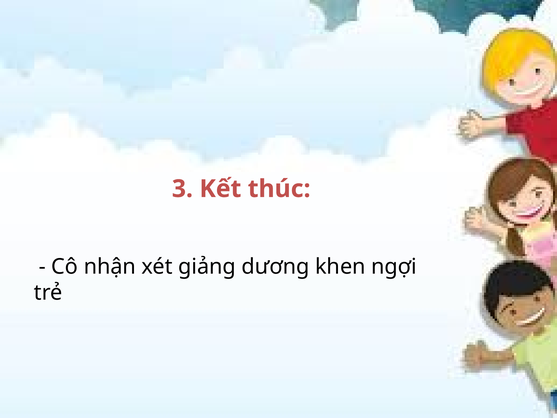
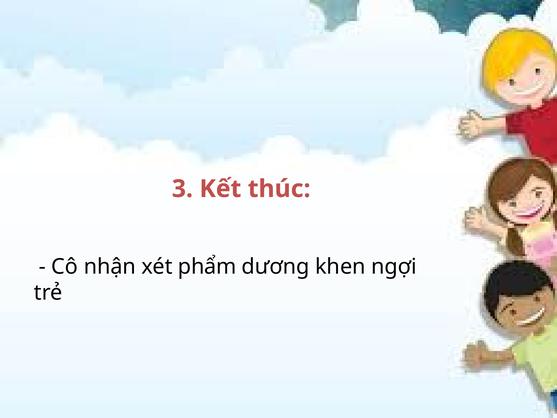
giảng: giảng -> phẩm (207, 267)
